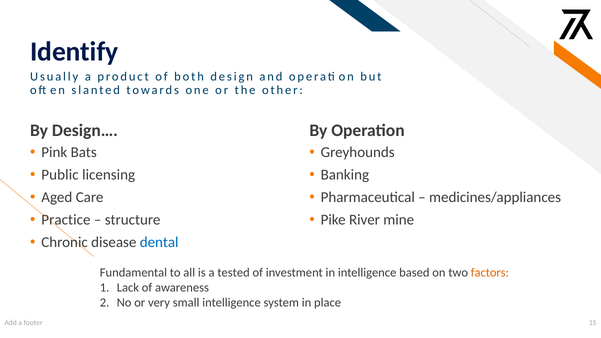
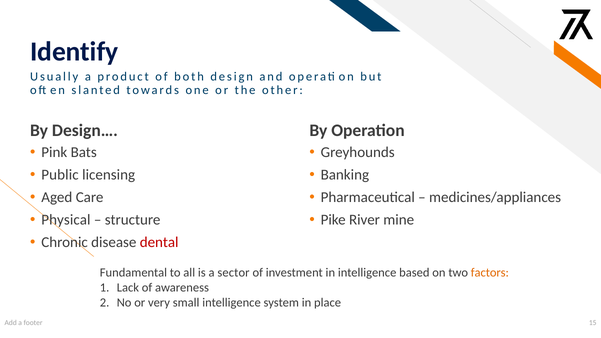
Practice: Practice -> Physical (66, 220)
dental colour: blue -> red (159, 242)
tested: tested -> sector (234, 273)
